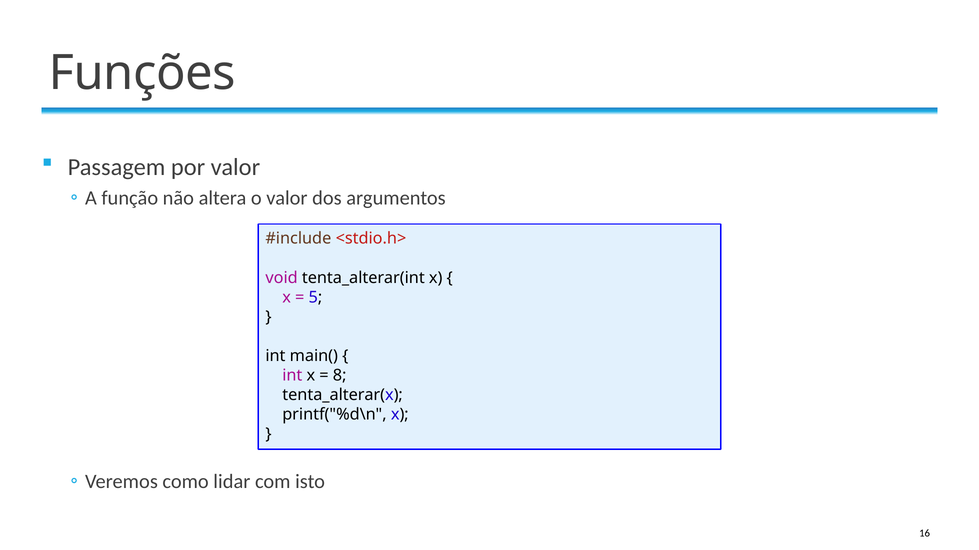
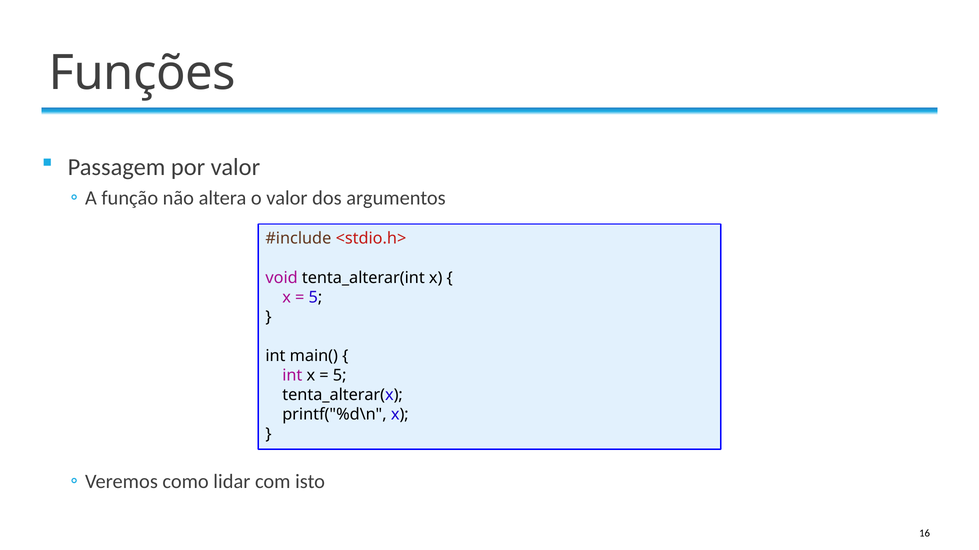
8: 8 -> 5 (340, 376)
